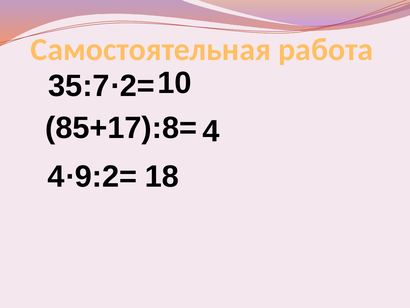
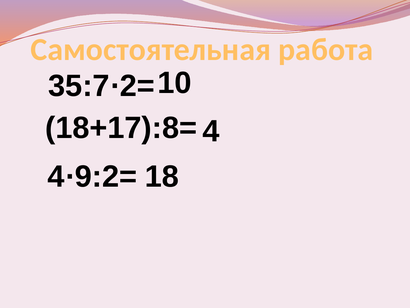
85+17):8=: 85+17):8= -> 18+17):8= (121, 128)
